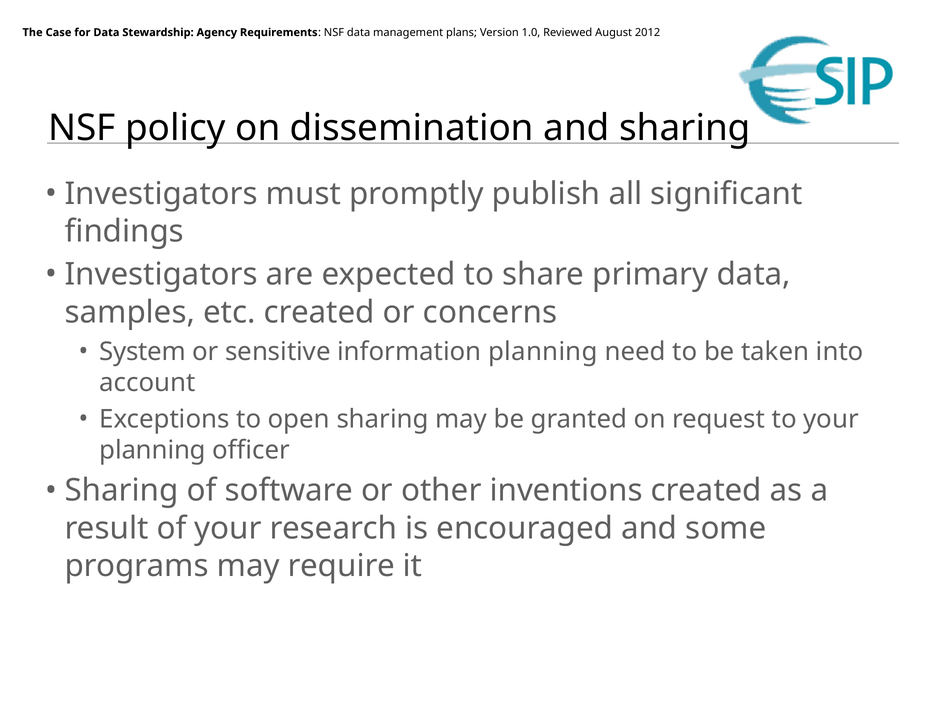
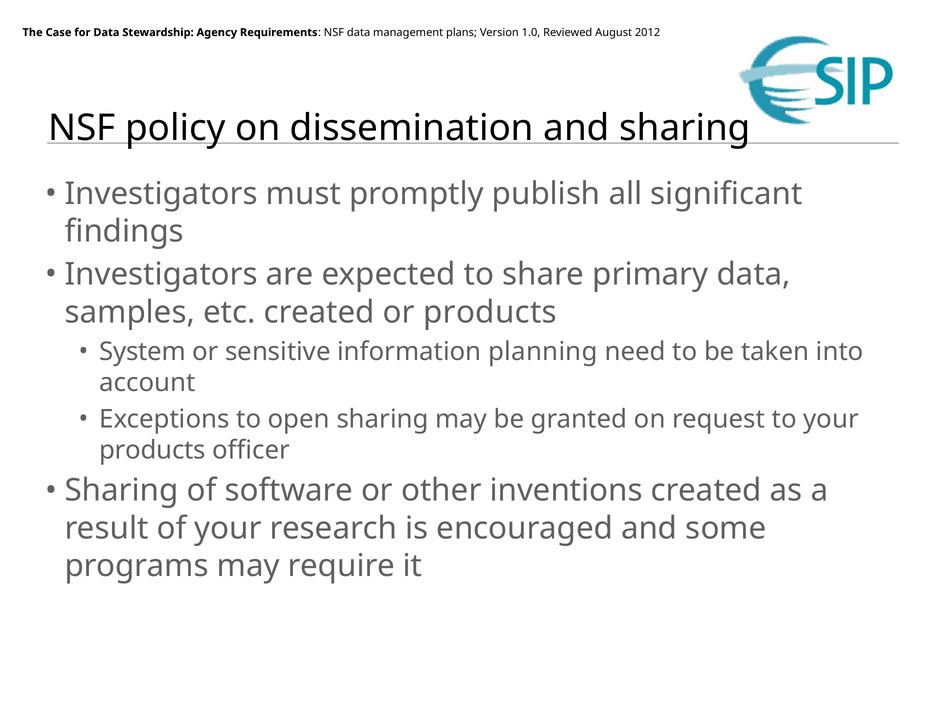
or concerns: concerns -> products (490, 312)
planning: planning -> products (153, 451)
